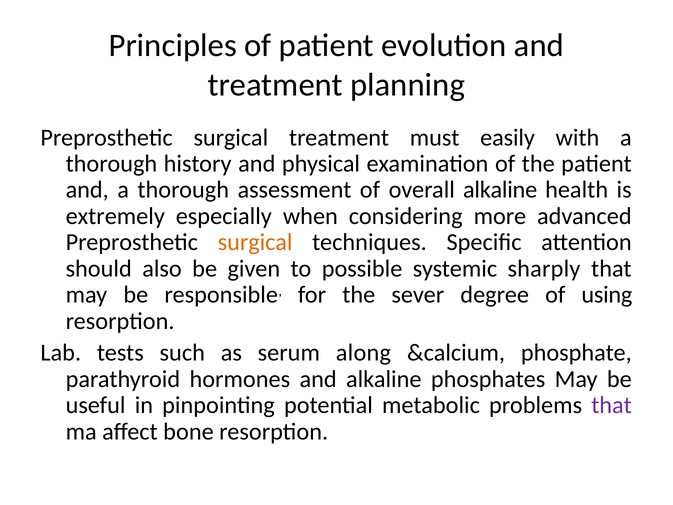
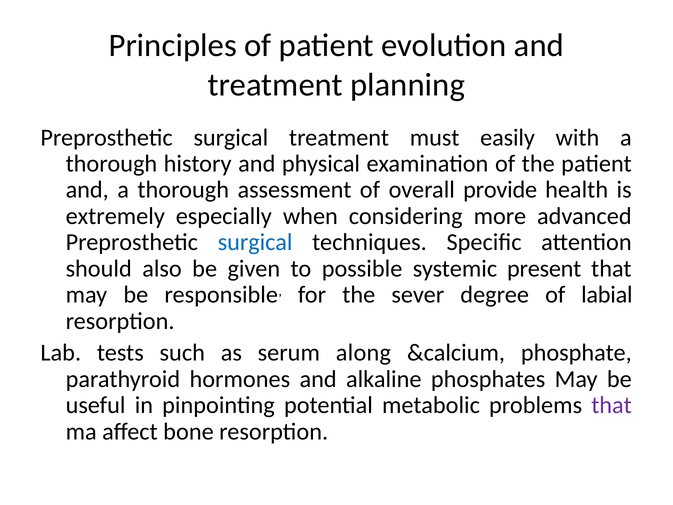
overall alkaline: alkaline -> provide (500, 190)
surgical colour: orange -> blue (255, 242)
sharply: sharply -> present (544, 269)
using: using -> labial (607, 295)
